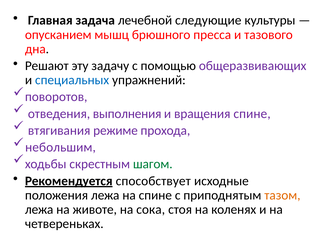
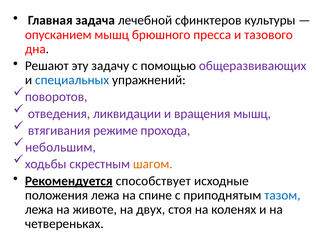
следующие: следующие -> сфинктеров (208, 20)
выполнения: выполнения -> ликвидации (127, 114)
вращения спине: спине -> мышц (252, 114)
шагом colour: green -> orange (153, 164)
тазом colour: orange -> blue (282, 195)
сока: сока -> двух (151, 209)
